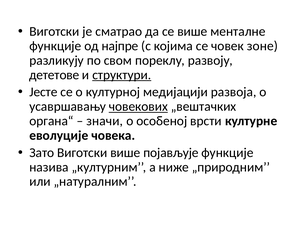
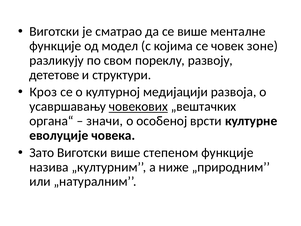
најпре: најпре -> модел (120, 46)
структури underline: present -> none (122, 75)
Јесте: Јесте -> Кроз (43, 92)
појављује: појављује -> степеном (171, 152)
